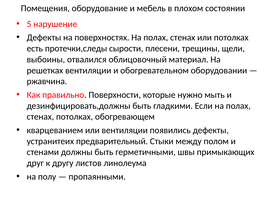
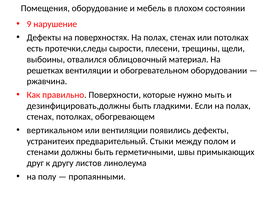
5: 5 -> 9 (29, 24)
кварцеванием: кварцеванием -> вертикальном (55, 130)
